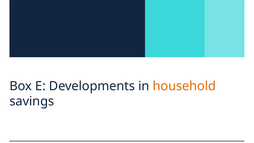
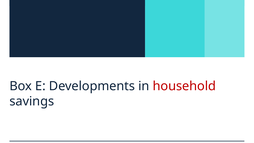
household colour: orange -> red (184, 86)
